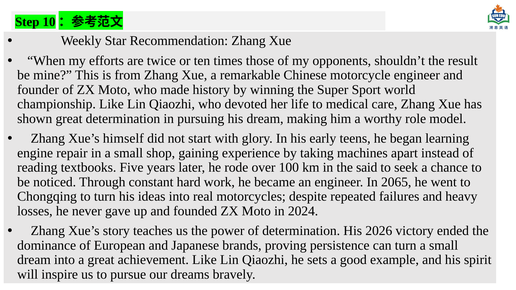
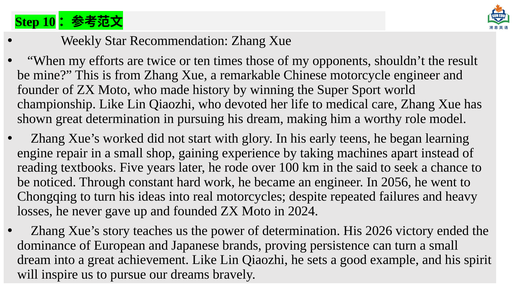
himself: himself -> worked (123, 139)
2065: 2065 -> 2056 (396, 182)
